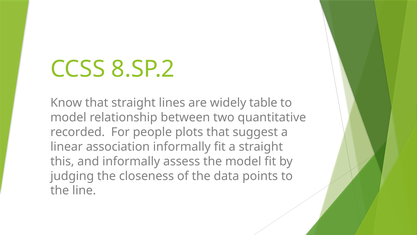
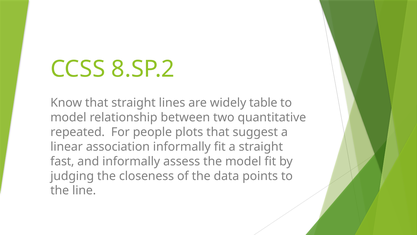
recorded: recorded -> repeated (78, 132)
this: this -> fast (62, 161)
